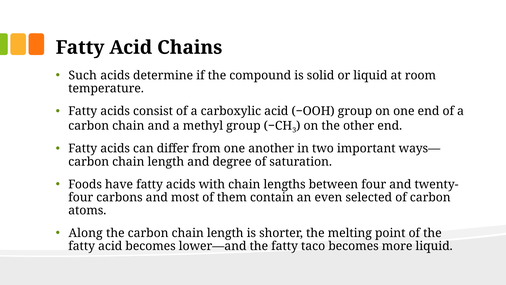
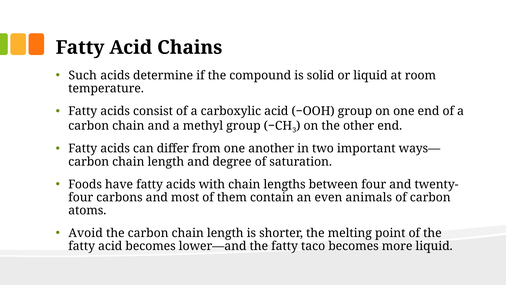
selected: selected -> animals (369, 197)
Along: Along -> Avoid (86, 233)
